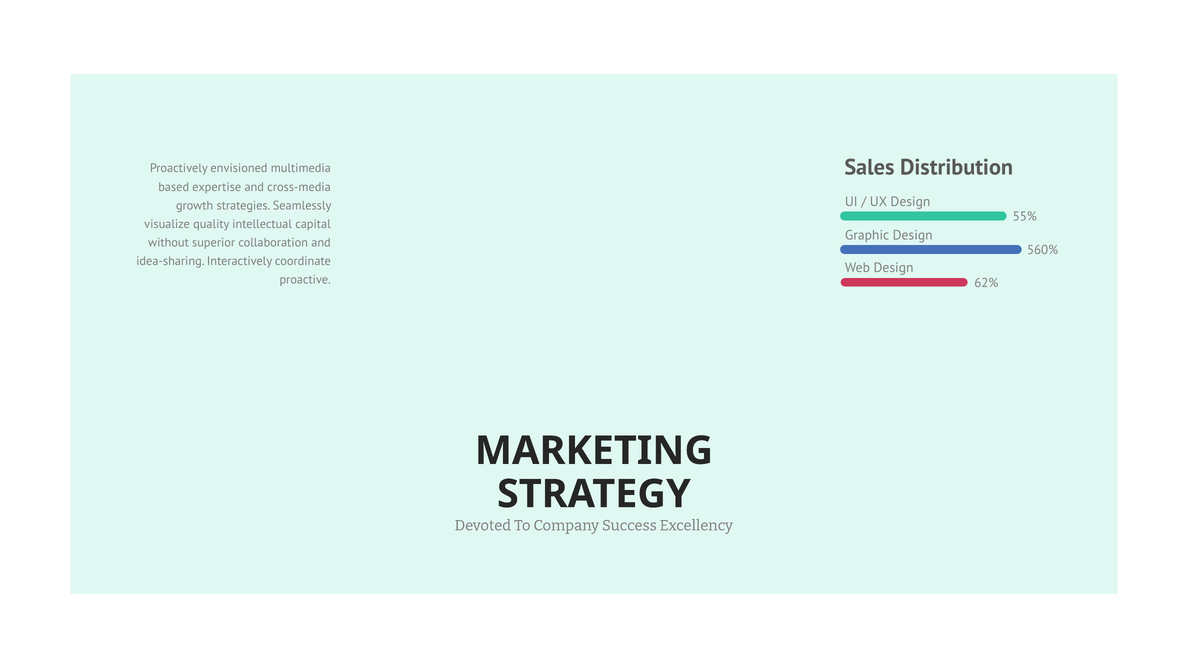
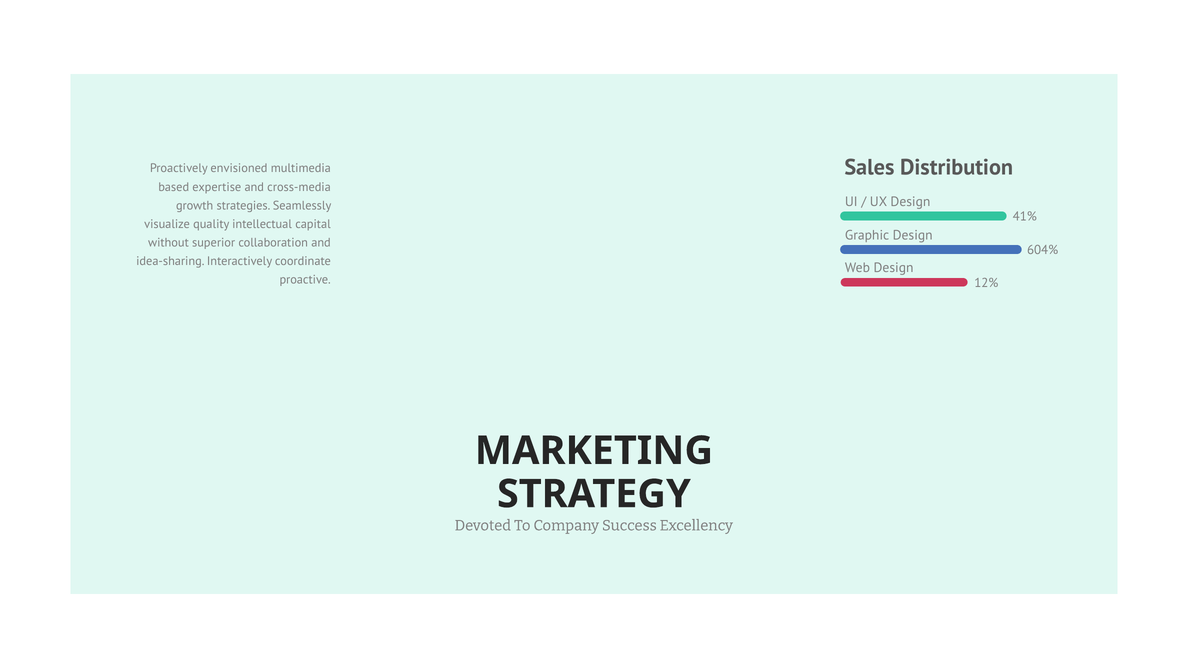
55%: 55% -> 41% (1025, 216)
560%: 560% -> 604% (1043, 250)
62%: 62% -> 12% (986, 283)
